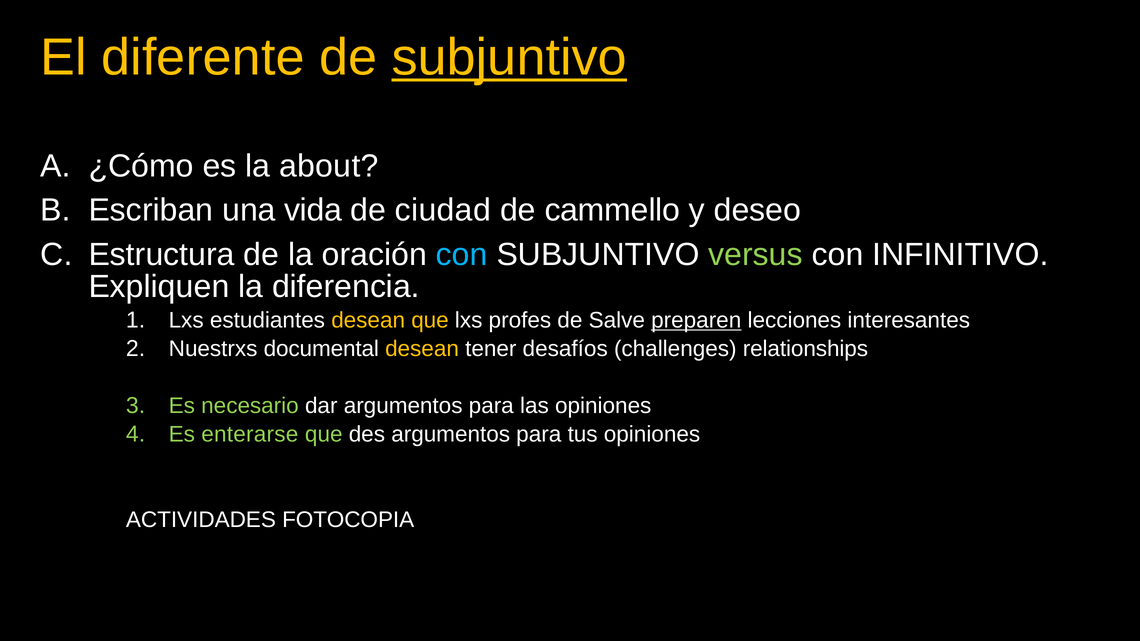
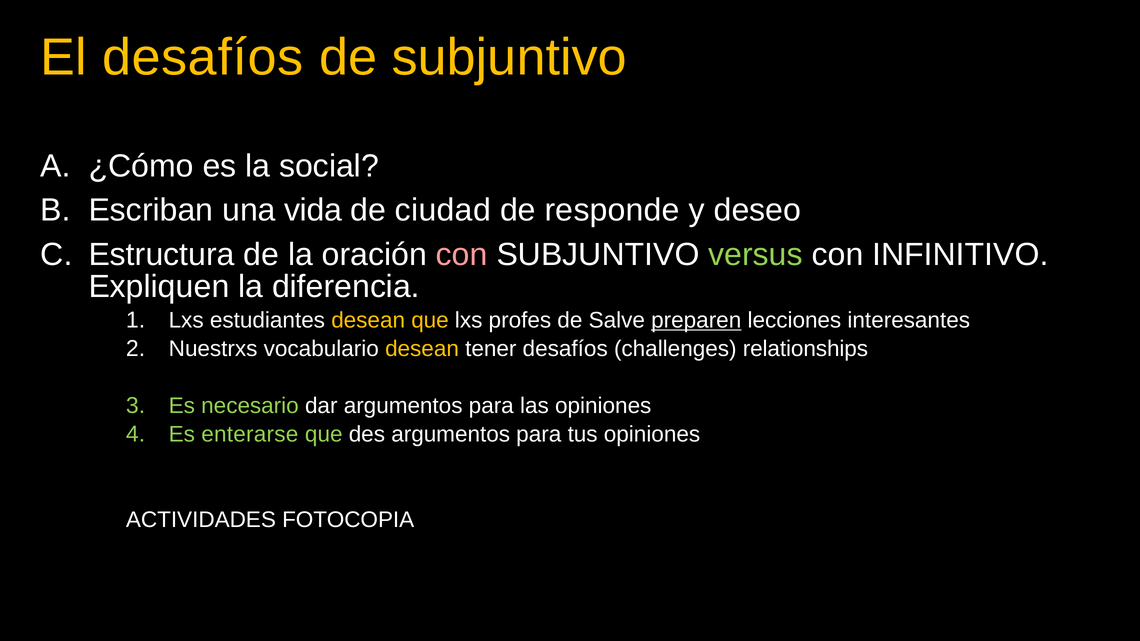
El diferente: diferente -> desafíos (203, 58)
subjuntivo underline: present -> none (509, 58)
about: about -> social (329, 166)
cammello: cammello -> responde (612, 210)
con colour: light blue -> pink (462, 255)
documental: documental -> vocabulario (321, 349)
